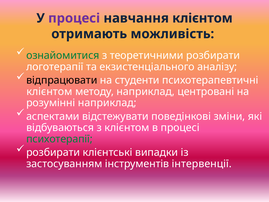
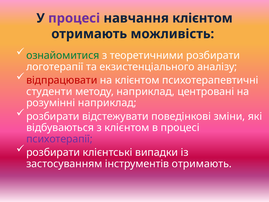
відпрацювати colour: black -> red (62, 80)
на студенти: студенти -> клієнтом (137, 80)
клієнтом: клієнтом -> студенти (49, 91)
аспектами: аспектами -> розбирати (53, 116)
психотерапії colour: green -> purple (59, 139)
інструментів інтервенції: інтервенції -> отримають (202, 164)
